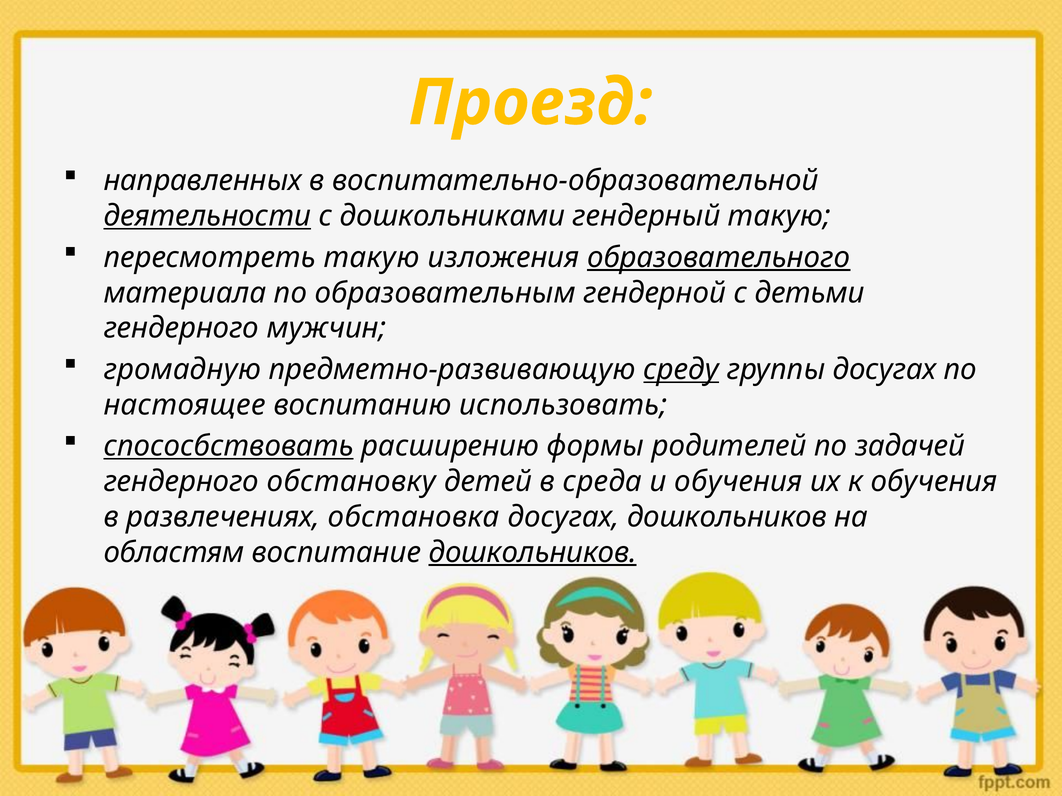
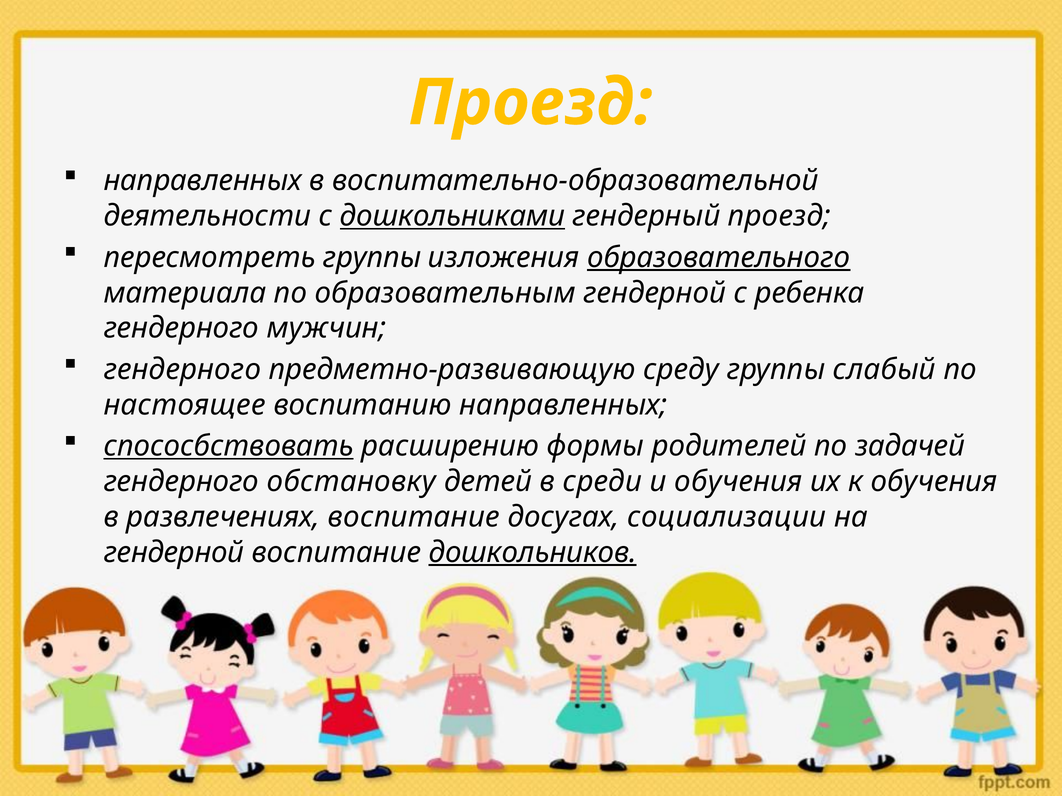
деятельности underline: present -> none (207, 216)
дошкольниками underline: none -> present (452, 216)
гендерный такую: такую -> проезд (779, 216)
пересмотреть такую: такую -> группы (372, 258)
детьми: детьми -> ребенка (810, 293)
громадную: громадную -> гендерного (182, 370)
среду underline: present -> none (681, 370)
группы досугах: досугах -> слабый (884, 370)
воспитанию использовать: использовать -> направленных (563, 405)
среда: среда -> среди (602, 482)
развлечениях обстановка: обстановка -> воспитание (414, 517)
досугах дошкольников: дошкольников -> социализации (727, 517)
областям: областям -> гендерной (174, 553)
